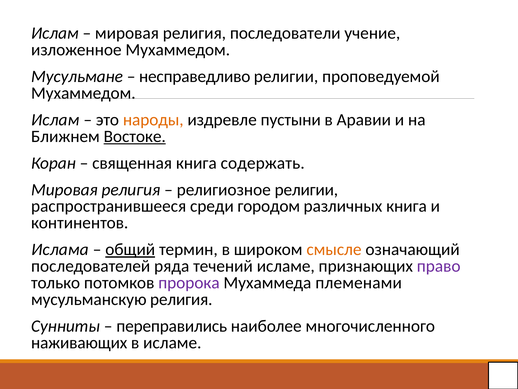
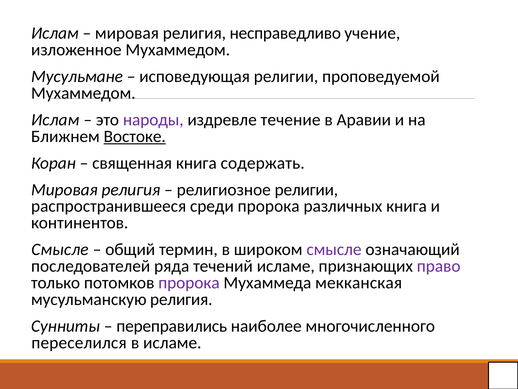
последователи: последователи -> несправедливо (285, 33)
несправедливо: несправедливо -> исповедующая (195, 76)
народы colour: orange -> purple (153, 120)
пустыни: пустыни -> течение (291, 120)
среди городом: городом -> пророка (269, 206)
Ислама: Ислама -> Смысле (60, 249)
общий underline: present -> none (130, 249)
смысле colour: orange -> purple (334, 249)
племенами: племенами -> мекканская (359, 282)
наживающих: наживающих -> переселился (79, 342)
